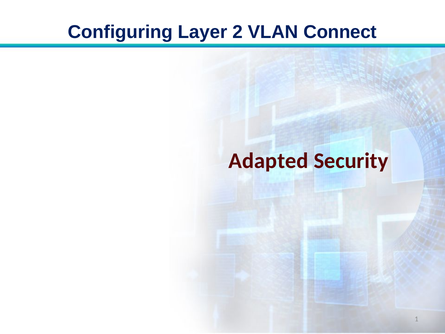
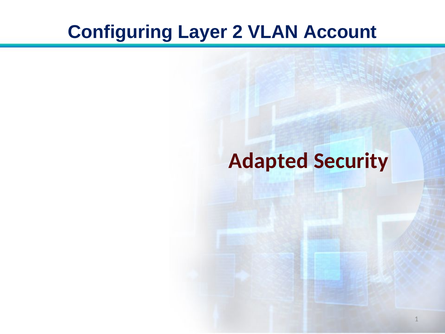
Connect: Connect -> Account (340, 32)
